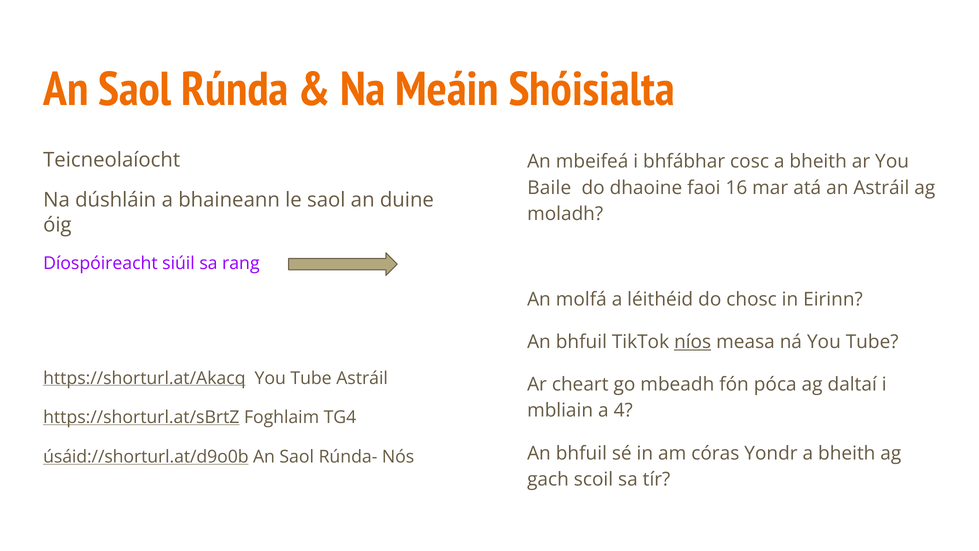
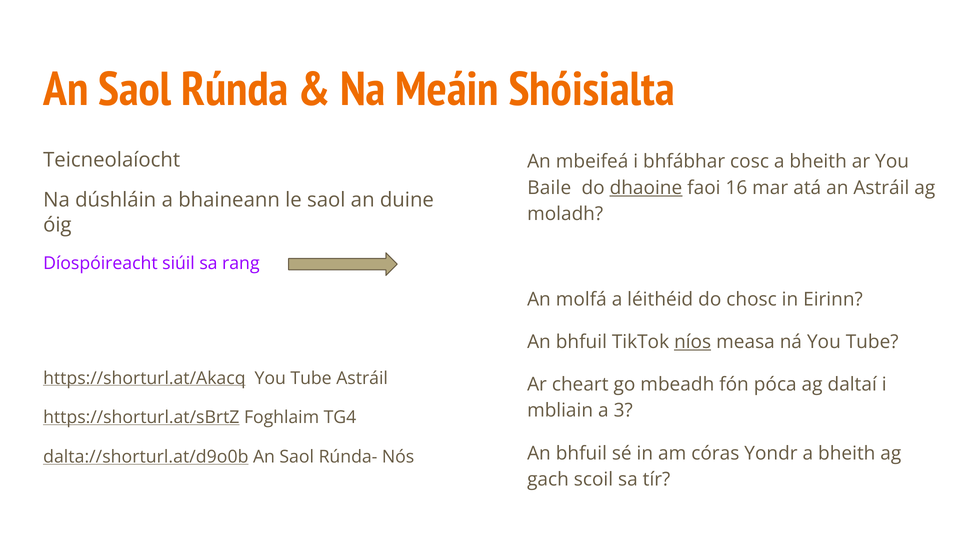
dhaoine underline: none -> present (646, 188)
4: 4 -> 3 (623, 410)
úsáid://shorturl.at/d9o0b: úsáid://shorturl.at/d9o0b -> dalta://shorturl.at/d9o0b (146, 457)
